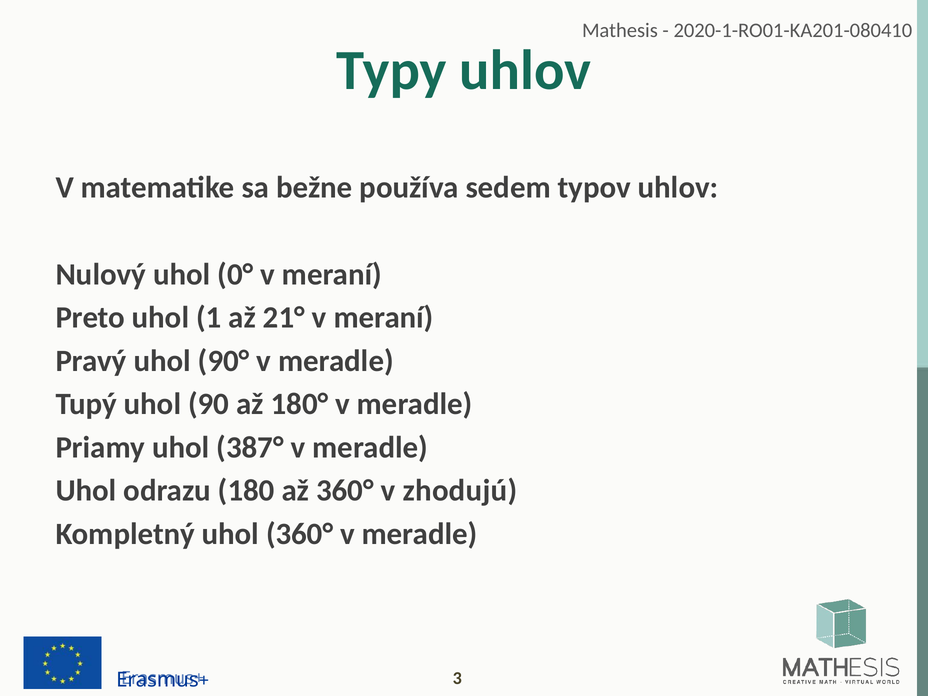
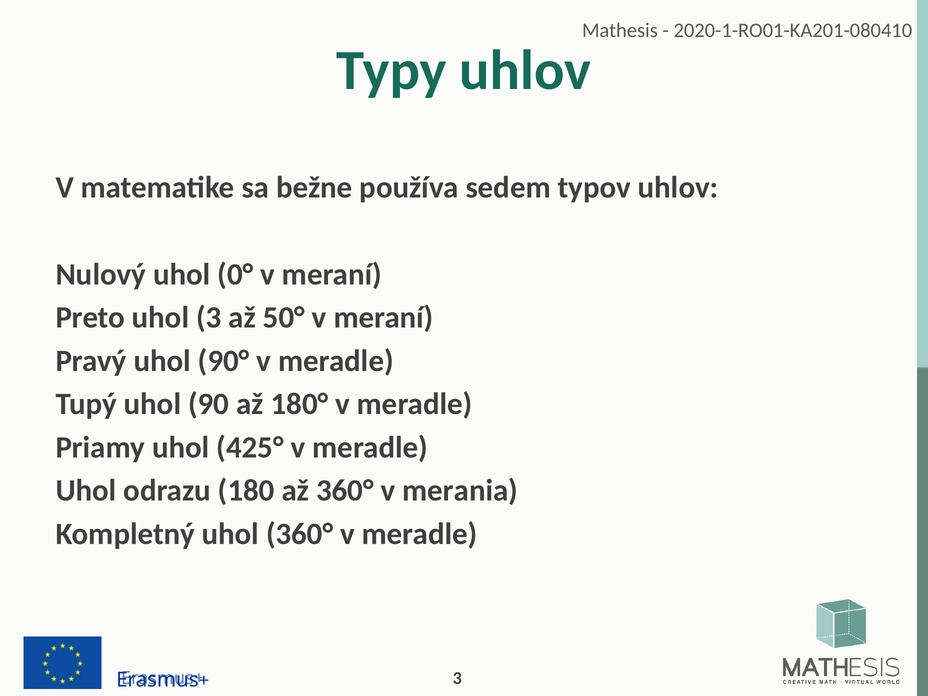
uhol 1: 1 -> 3 (209, 318)
21°: 21° -> 50° (284, 318)
387°: 387° -> 425° (250, 447)
zhodujú: zhodujú -> merania (460, 491)
